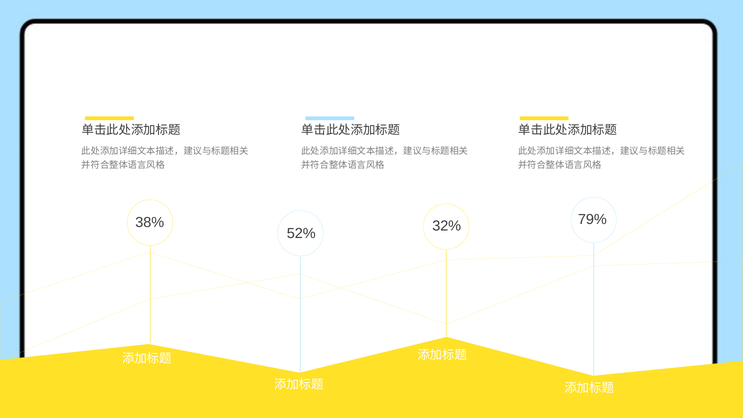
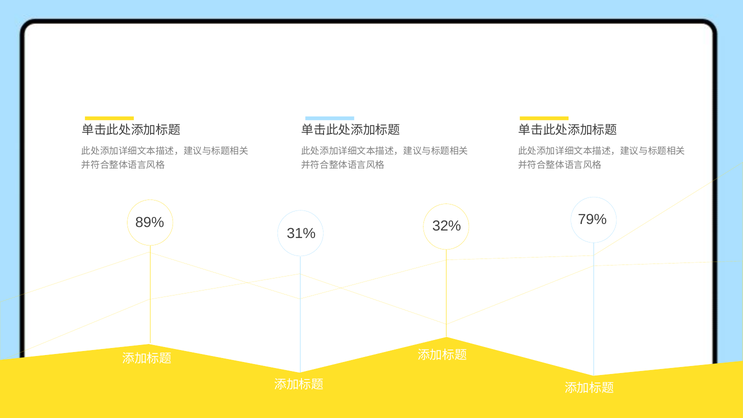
38%: 38% -> 89% (150, 222)
52%: 52% -> 31% (301, 233)
